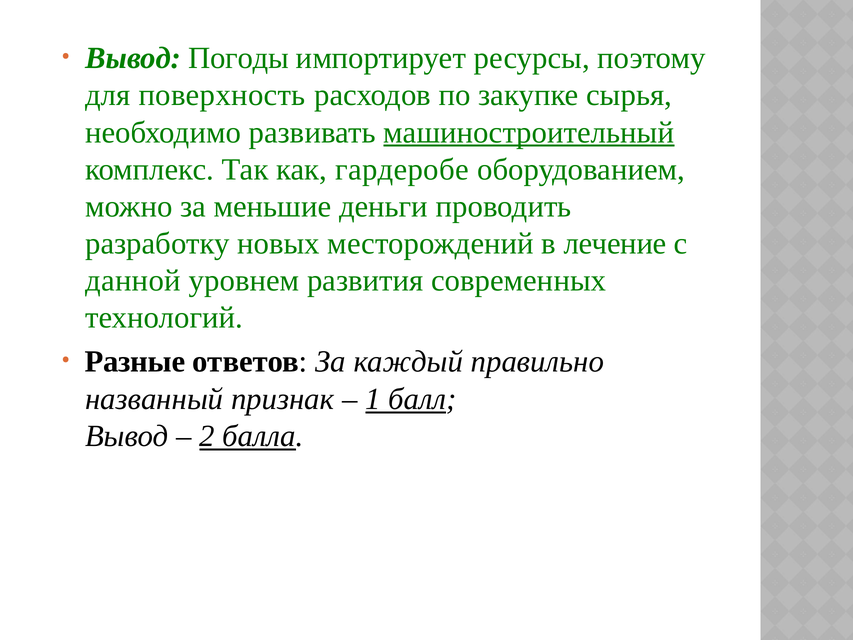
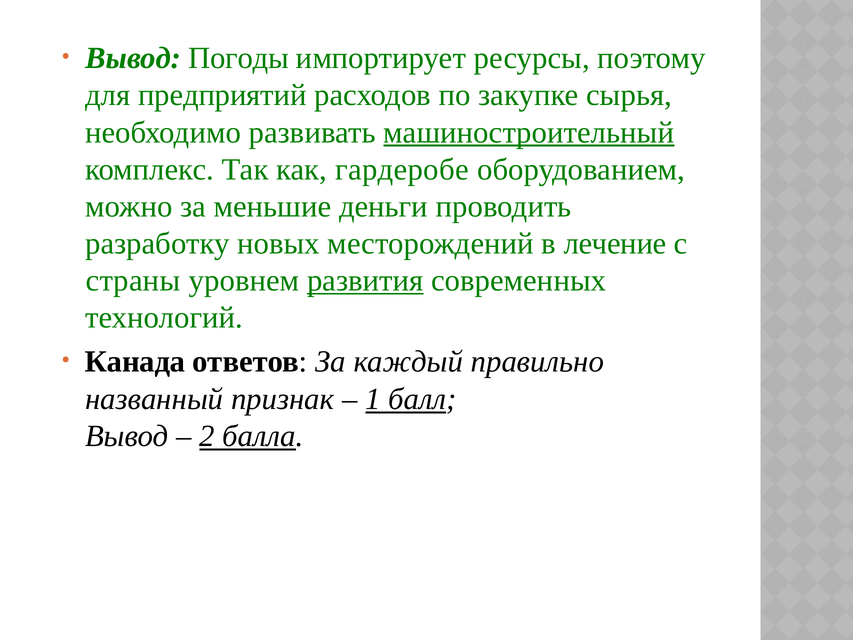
поверхность: поверхность -> предприятий (222, 95)
данной: данной -> страны (133, 280)
развития underline: none -> present (365, 280)
Разные: Разные -> Канада (135, 362)
